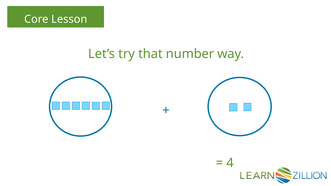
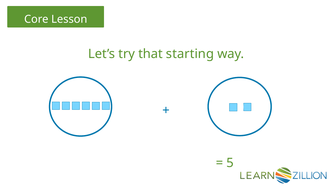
number: number -> starting (190, 54)
4: 4 -> 5 (230, 163)
